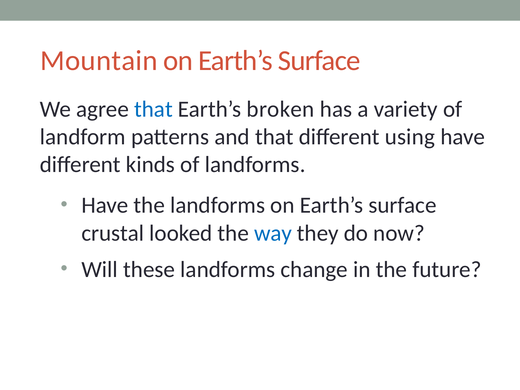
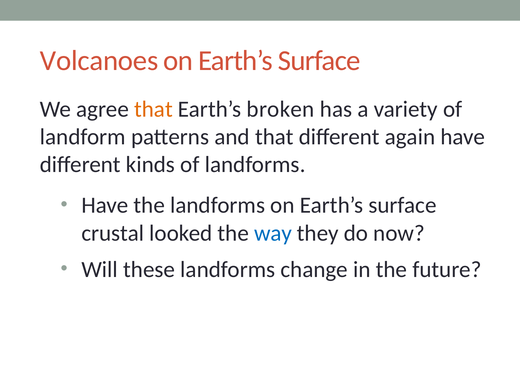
Mountain: Mountain -> Volcanoes (99, 61)
that colour: blue -> orange (153, 109)
using: using -> again (410, 137)
